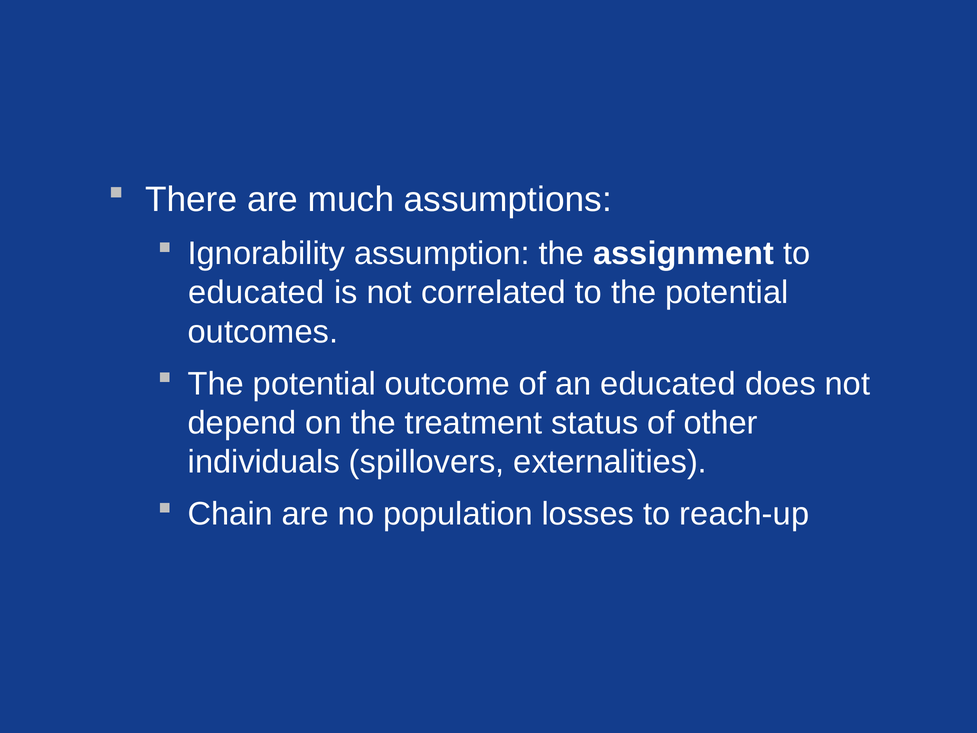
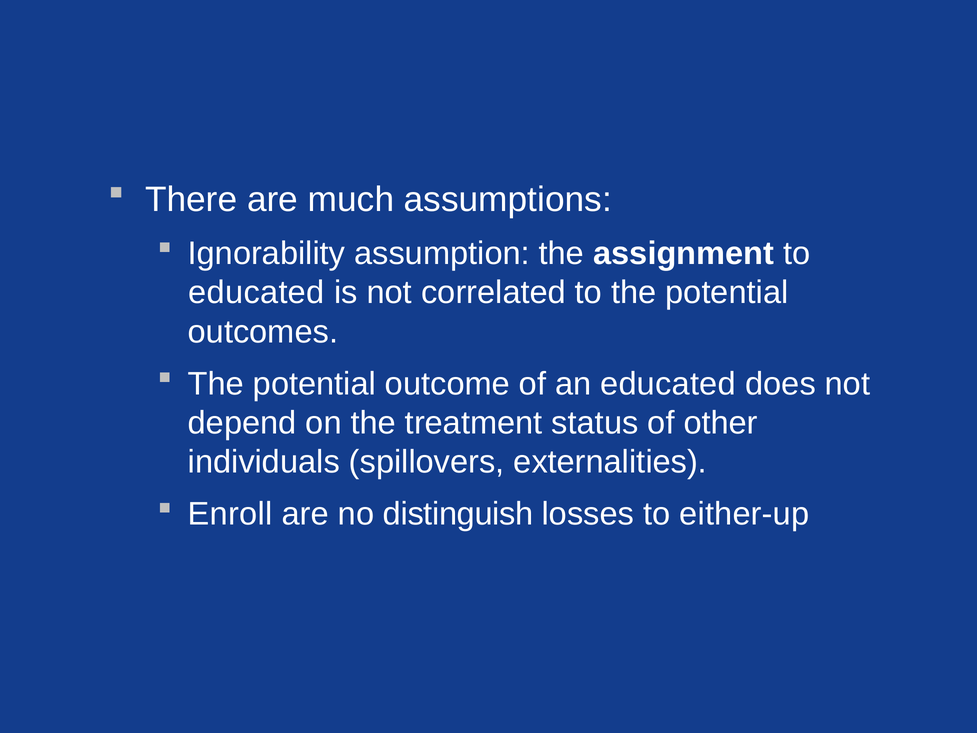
Chain: Chain -> Enroll (230, 514)
population: population -> distinguish (458, 514)
reach-up: reach-up -> either-up (744, 514)
